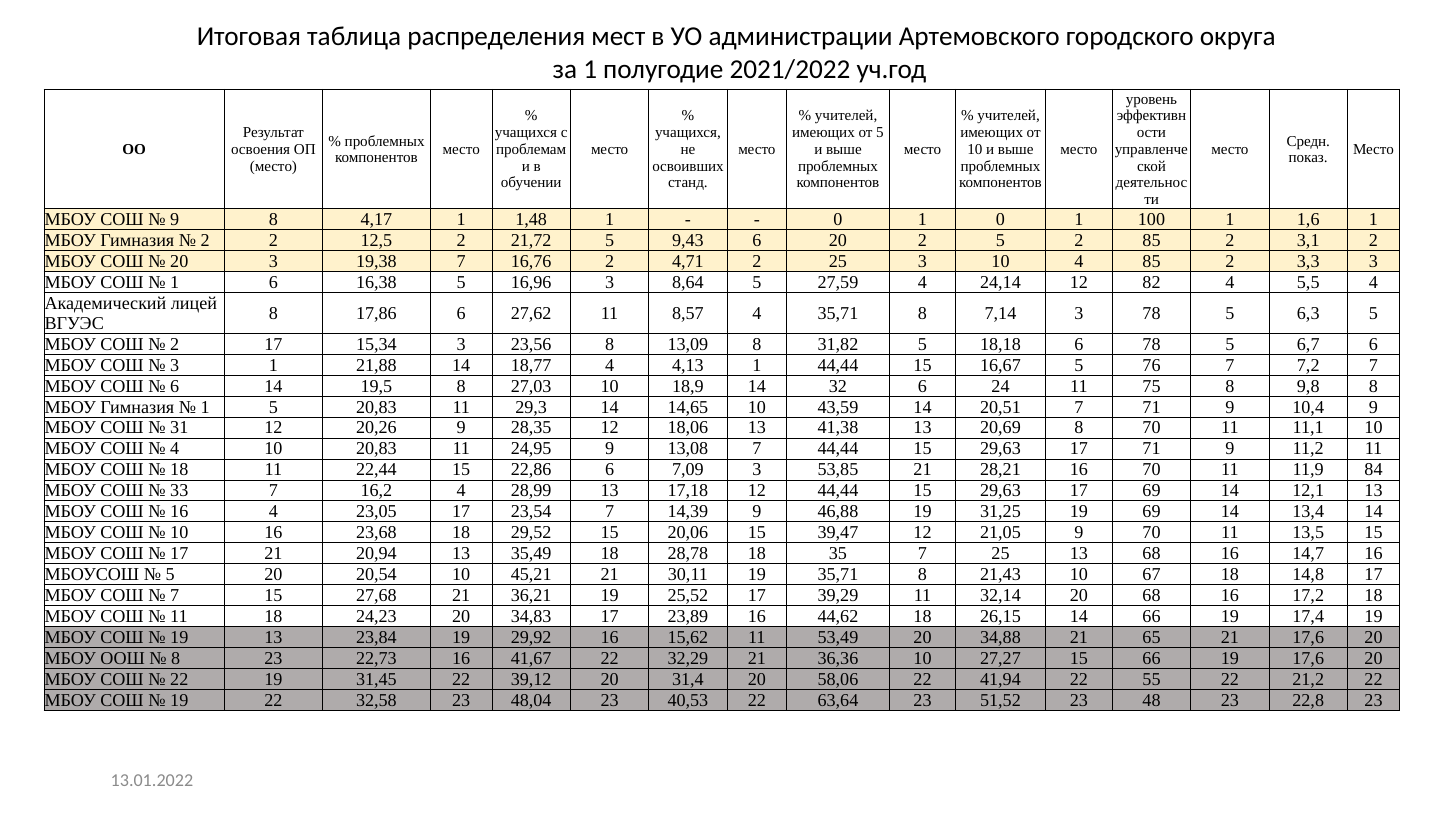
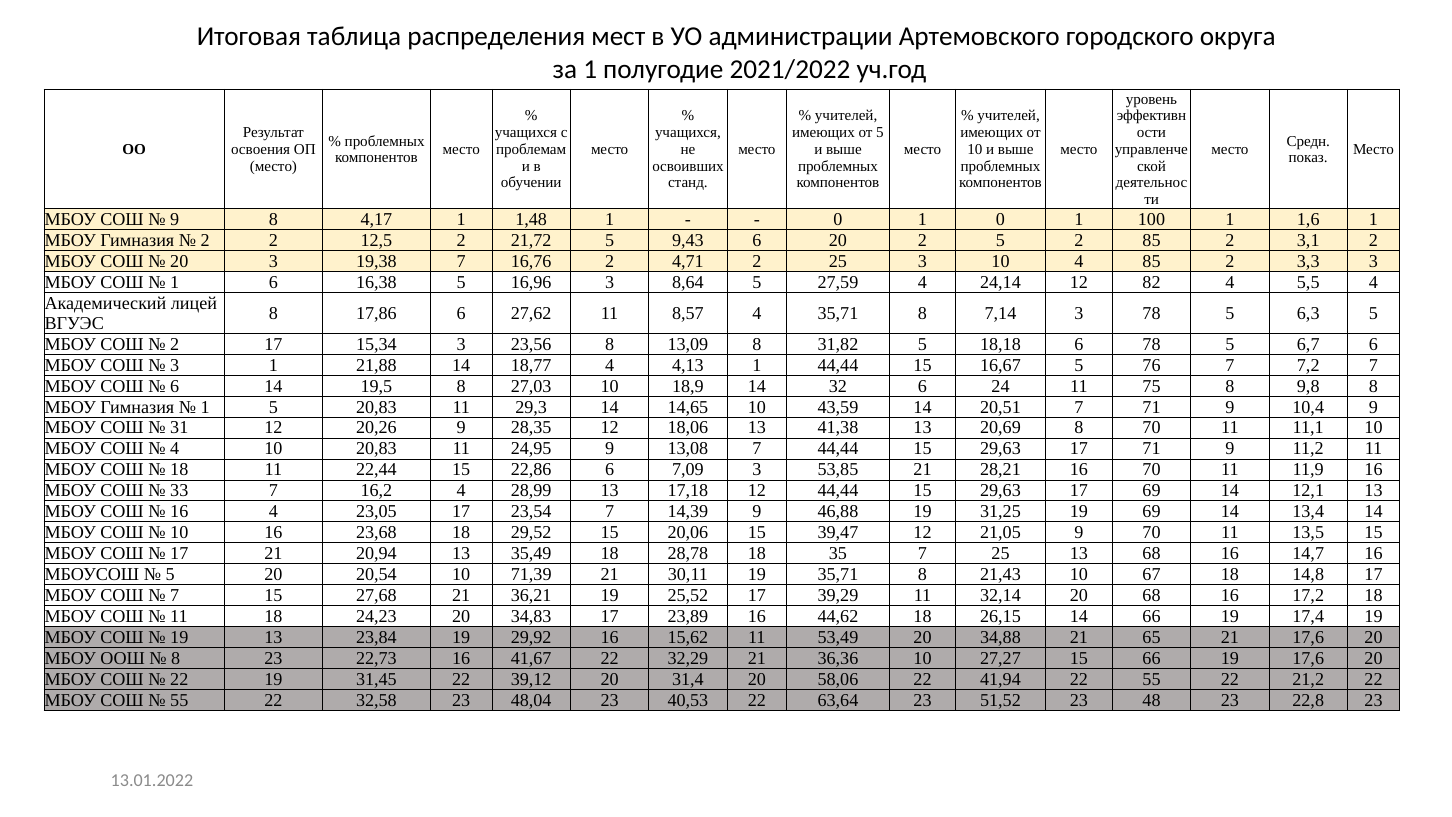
11,9 84: 84 -> 16 (1374, 470)
45,21: 45,21 -> 71,39 (531, 574)
19: 19 -> 55 (179, 700)
